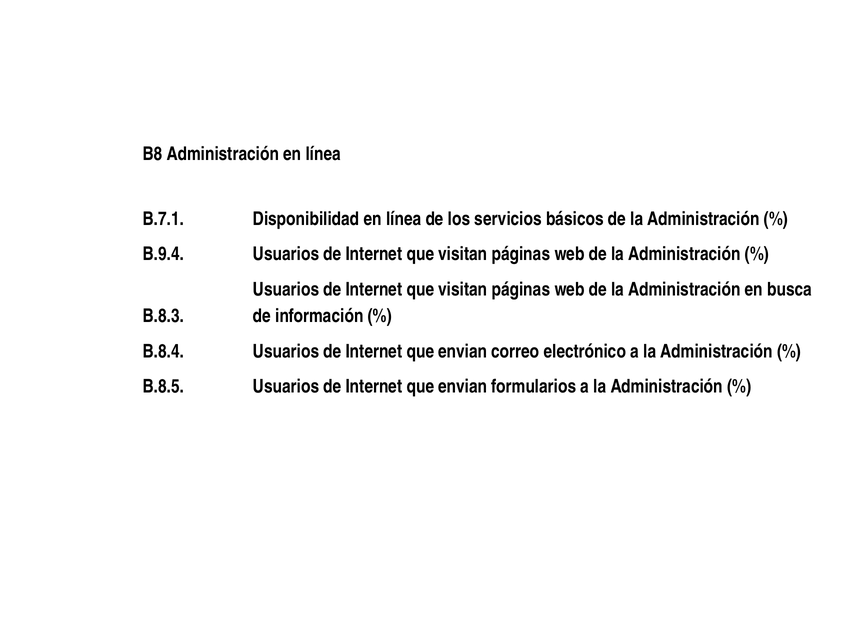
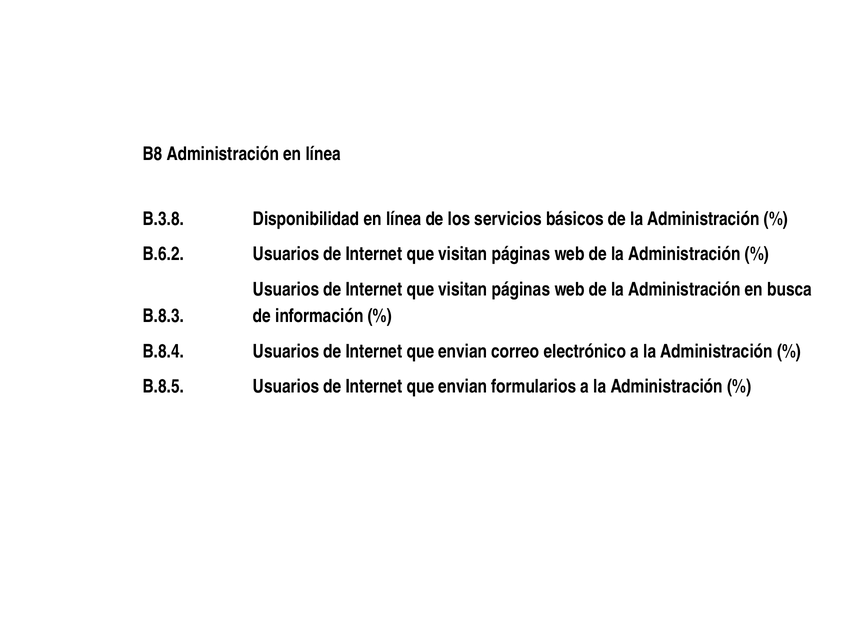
B.7.1: B.7.1 -> B.3.8 (163, 219)
B.9.4: B.9.4 -> B.6.2 (163, 254)
